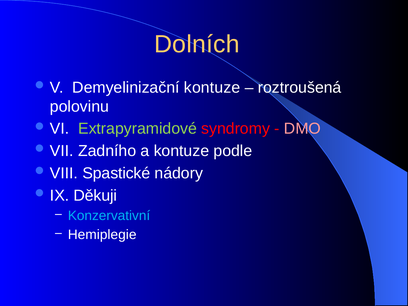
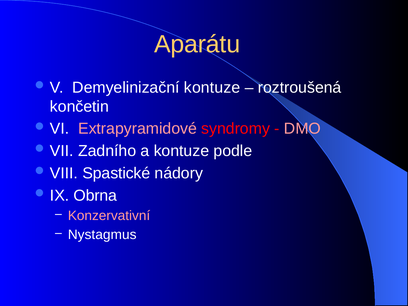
Dolních: Dolních -> Aparátu (197, 44)
polovinu: polovinu -> končetin (79, 107)
Extrapyramidové colour: light green -> pink (138, 129)
Děkuji: Děkuji -> Obrna (95, 195)
Konzervativní colour: light blue -> pink (109, 216)
Hemiplegie: Hemiplegie -> Nystagmus (102, 235)
